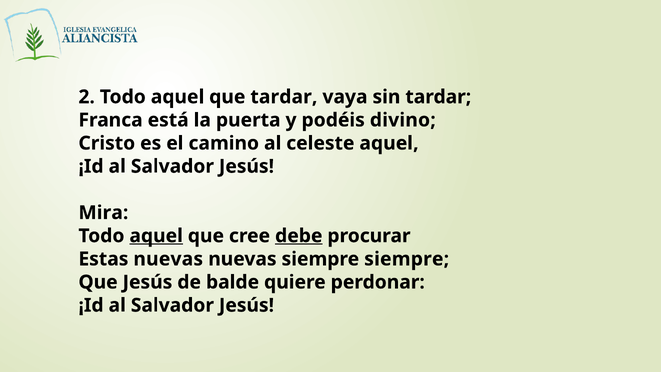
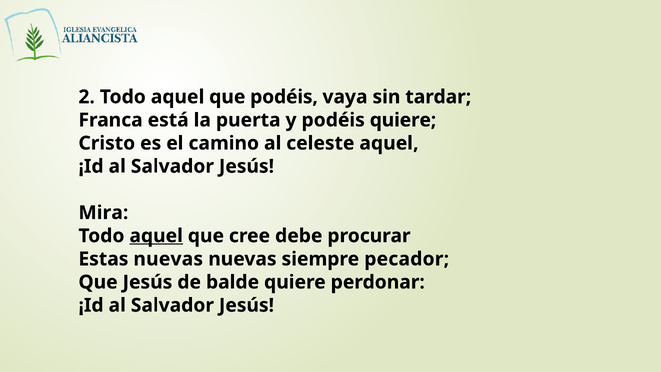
que tardar: tardar -> podéis (284, 97)
podéis divino: divino -> quiere (403, 120)
debe underline: present -> none (299, 236)
siempre siempre: siempre -> pecador (407, 259)
